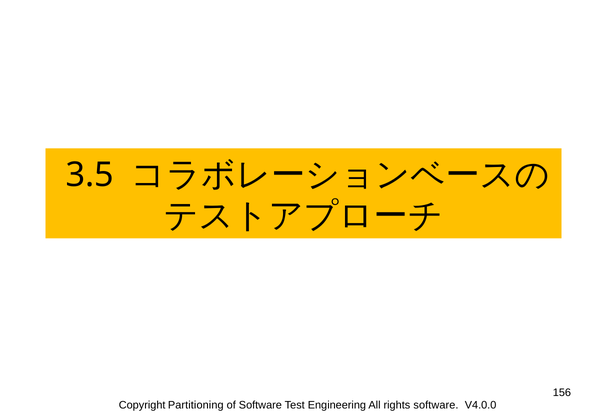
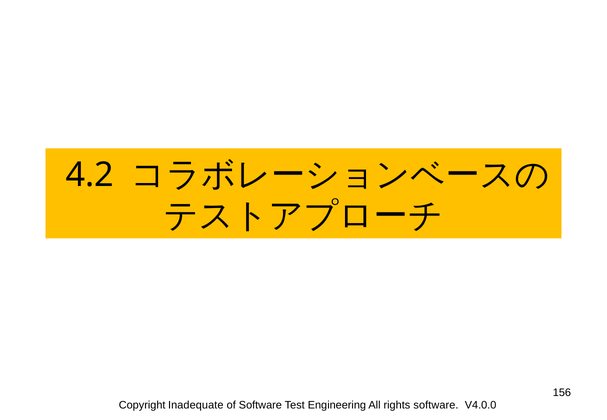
3.5: 3.5 -> 4.2 (90, 175)
Partitioning: Partitioning -> Inadequate (196, 406)
